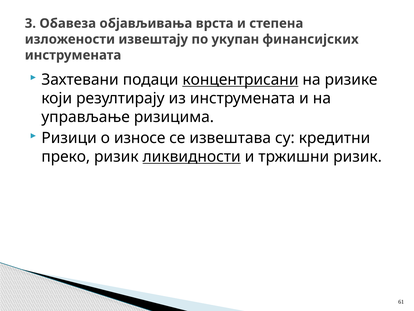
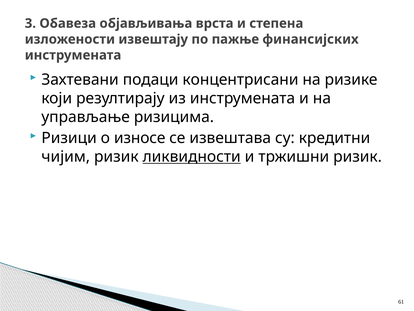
укупан: укупан -> пажње (235, 39)
концентрисани underline: present -> none (240, 80)
преко: преко -> чијим (66, 156)
